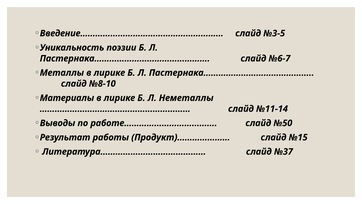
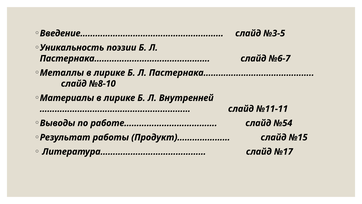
Неметаллы: Неметаллы -> Внутренней (186, 98)
№11-14: №11-14 -> №11-11 (272, 109)
№50: №50 -> №54 (283, 123)
№37: №37 -> №17 (283, 151)
